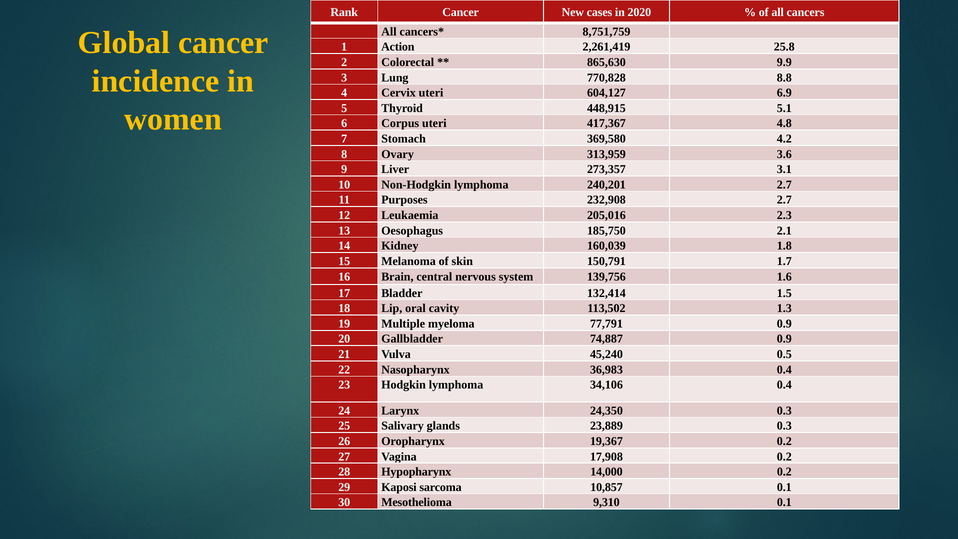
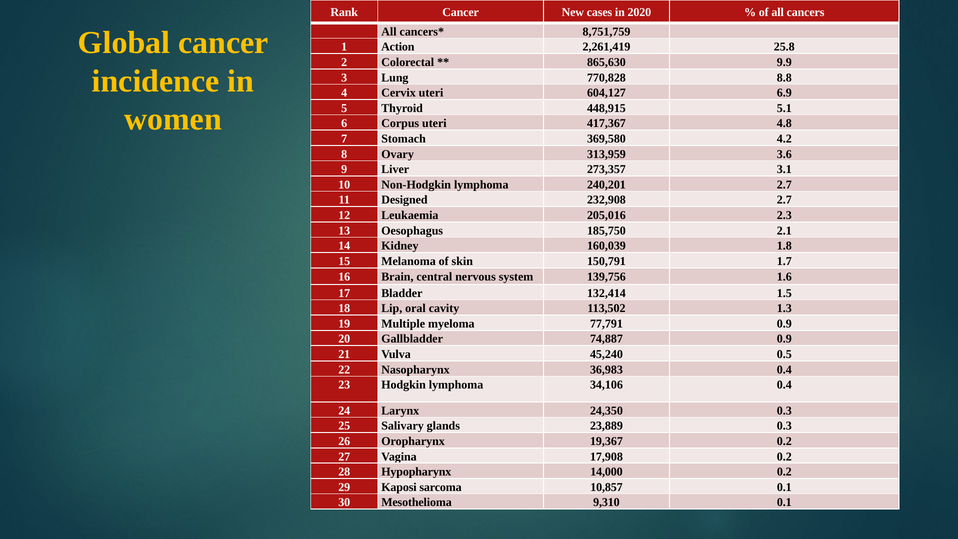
Purposes: Purposes -> Designed (404, 200)
